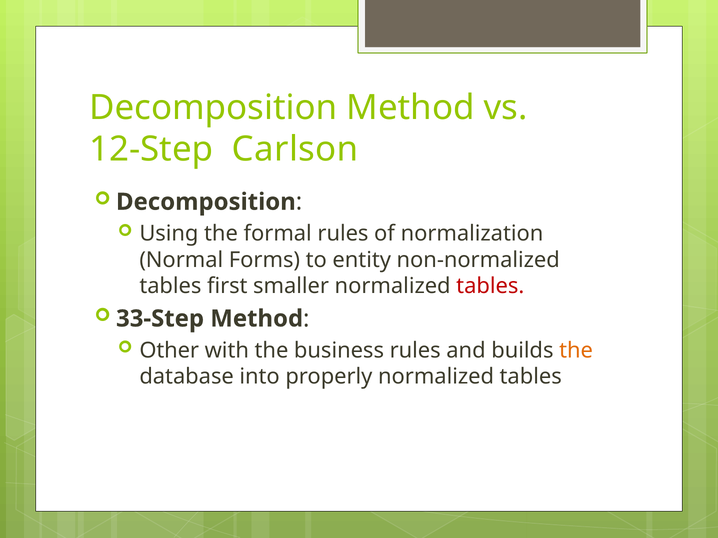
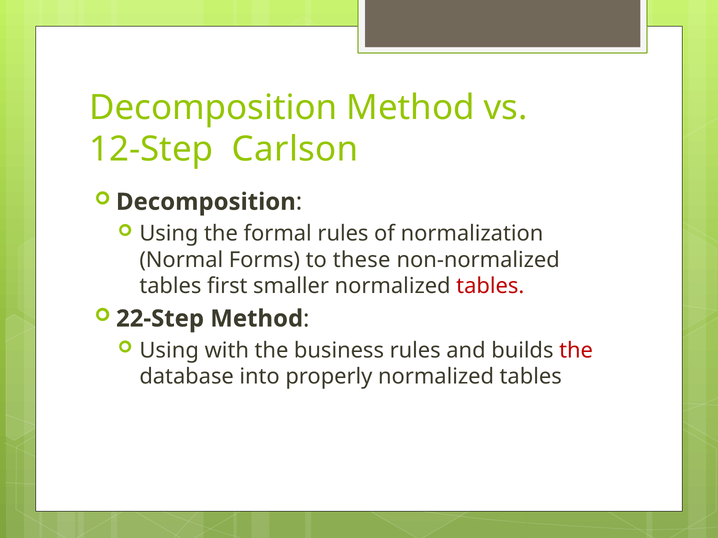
entity: entity -> these (362, 260)
33-Step: 33-Step -> 22-Step (160, 319)
Other: Other -> Using (169, 351)
the colour: orange -> red (576, 351)
